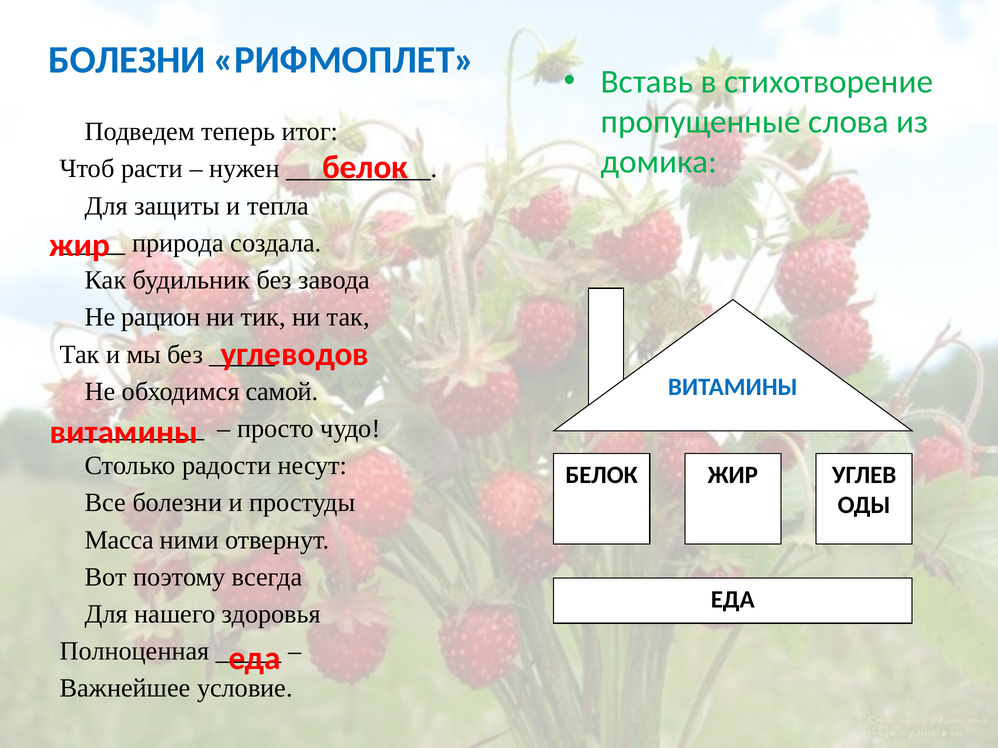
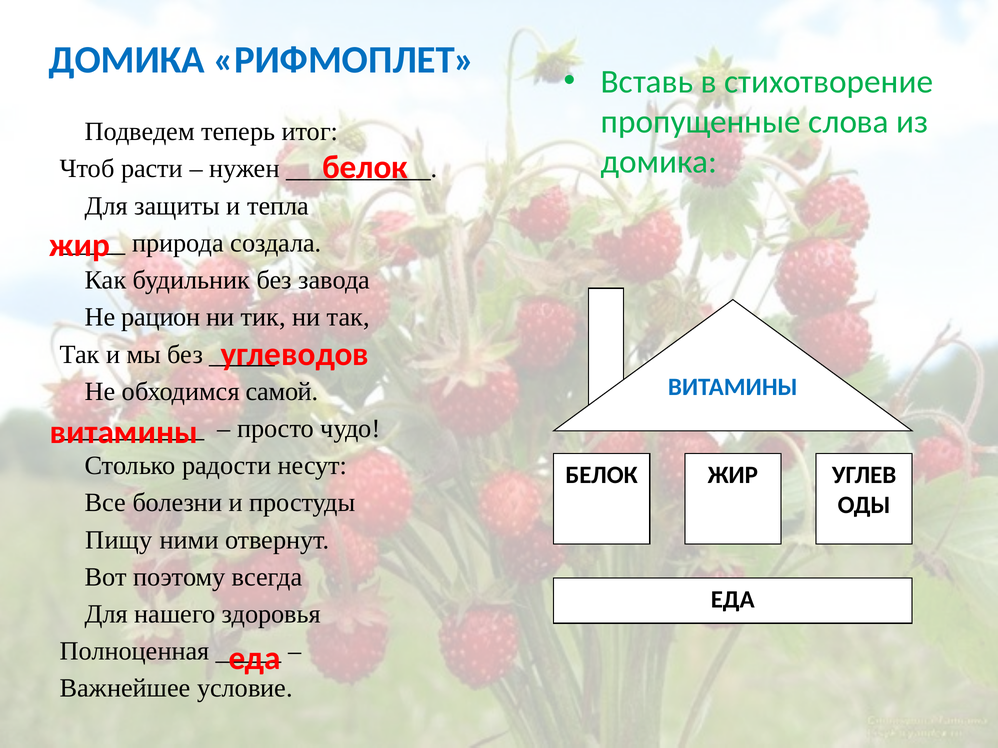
БОЛЕЗНИ: БОЛЕЗНИ -> ДОМИКА (127, 60)
Масса: Масса -> Пищу (119, 540)
